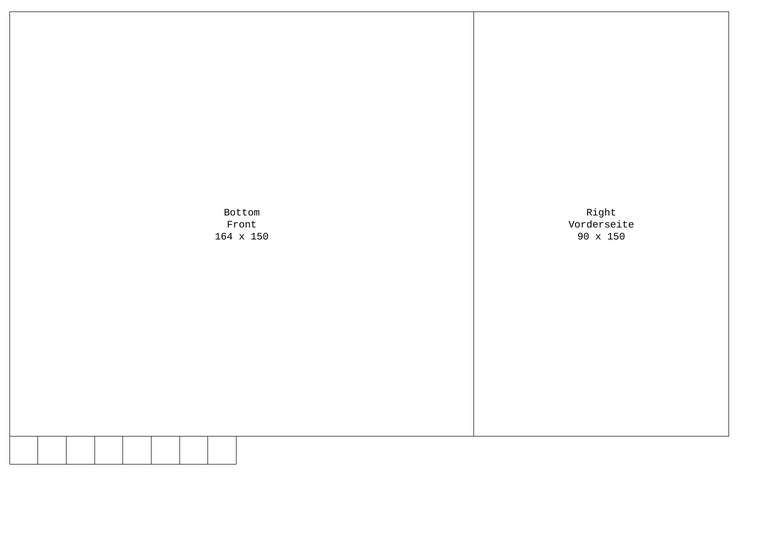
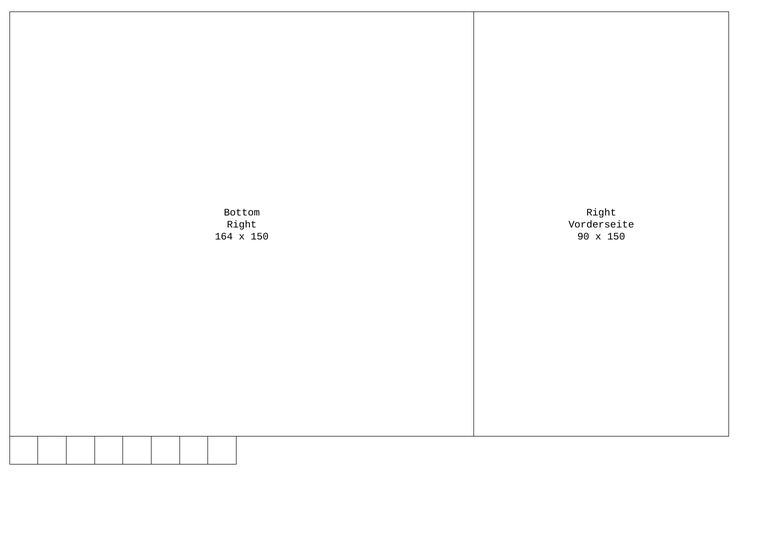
Front: Front -> Right (242, 225)
